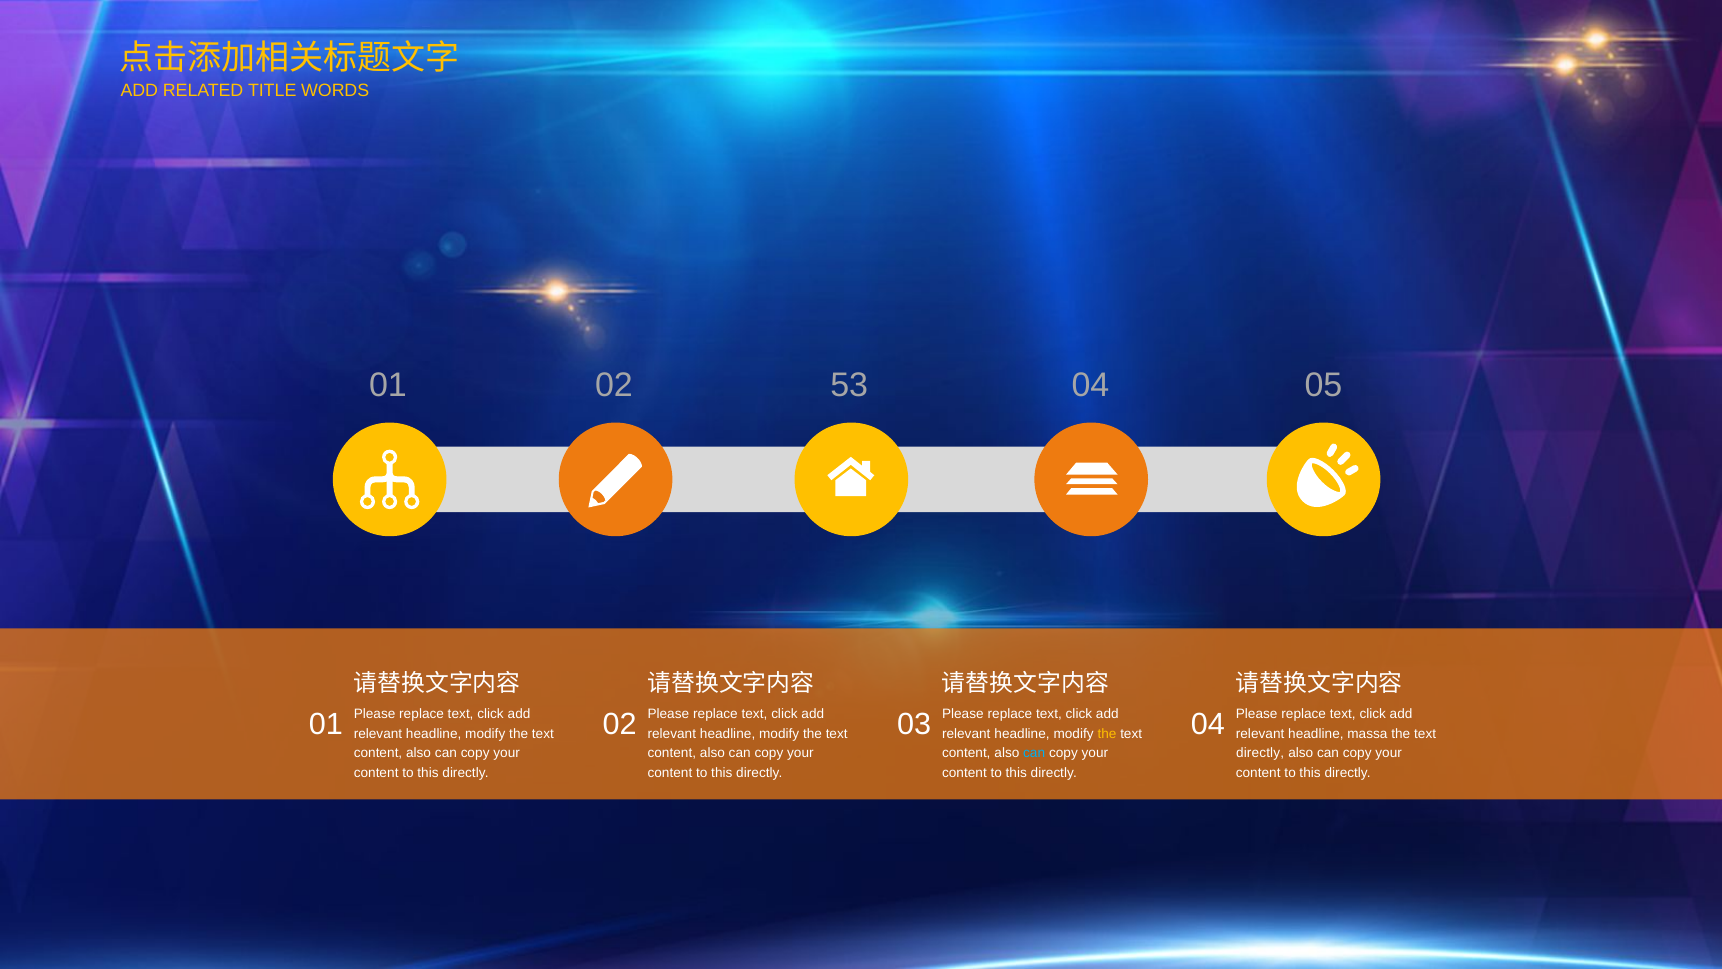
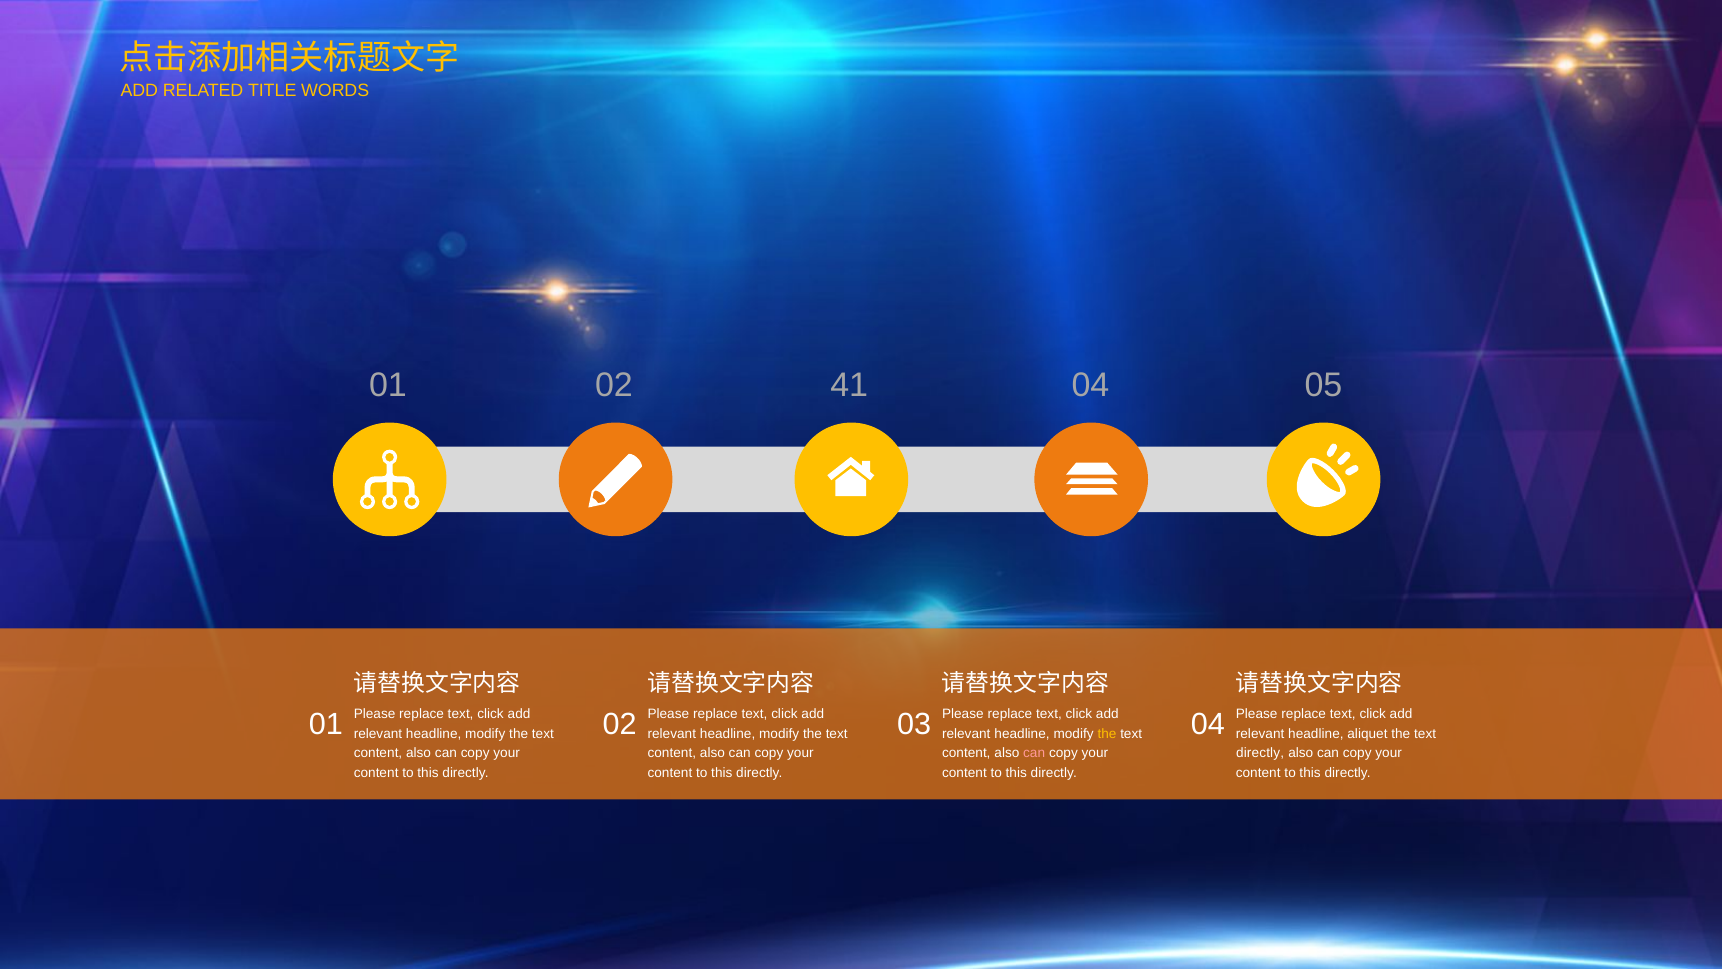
53: 53 -> 41 (849, 385)
massa: massa -> aliquet (1367, 733)
can colour: light blue -> pink (1034, 753)
